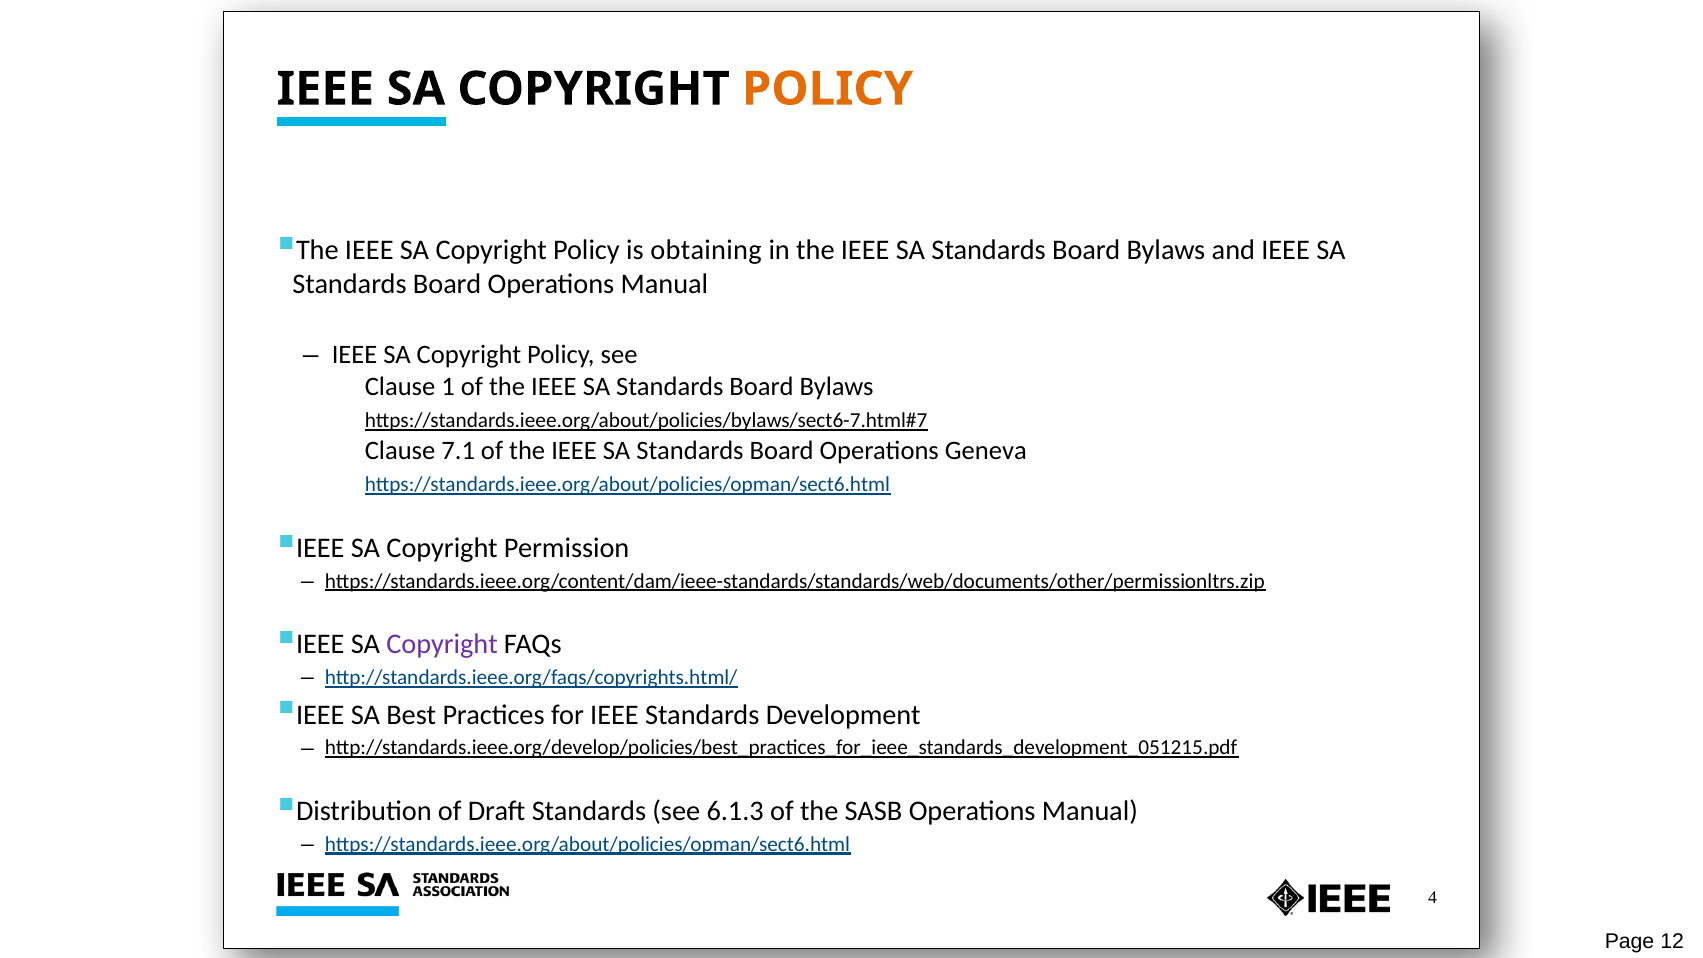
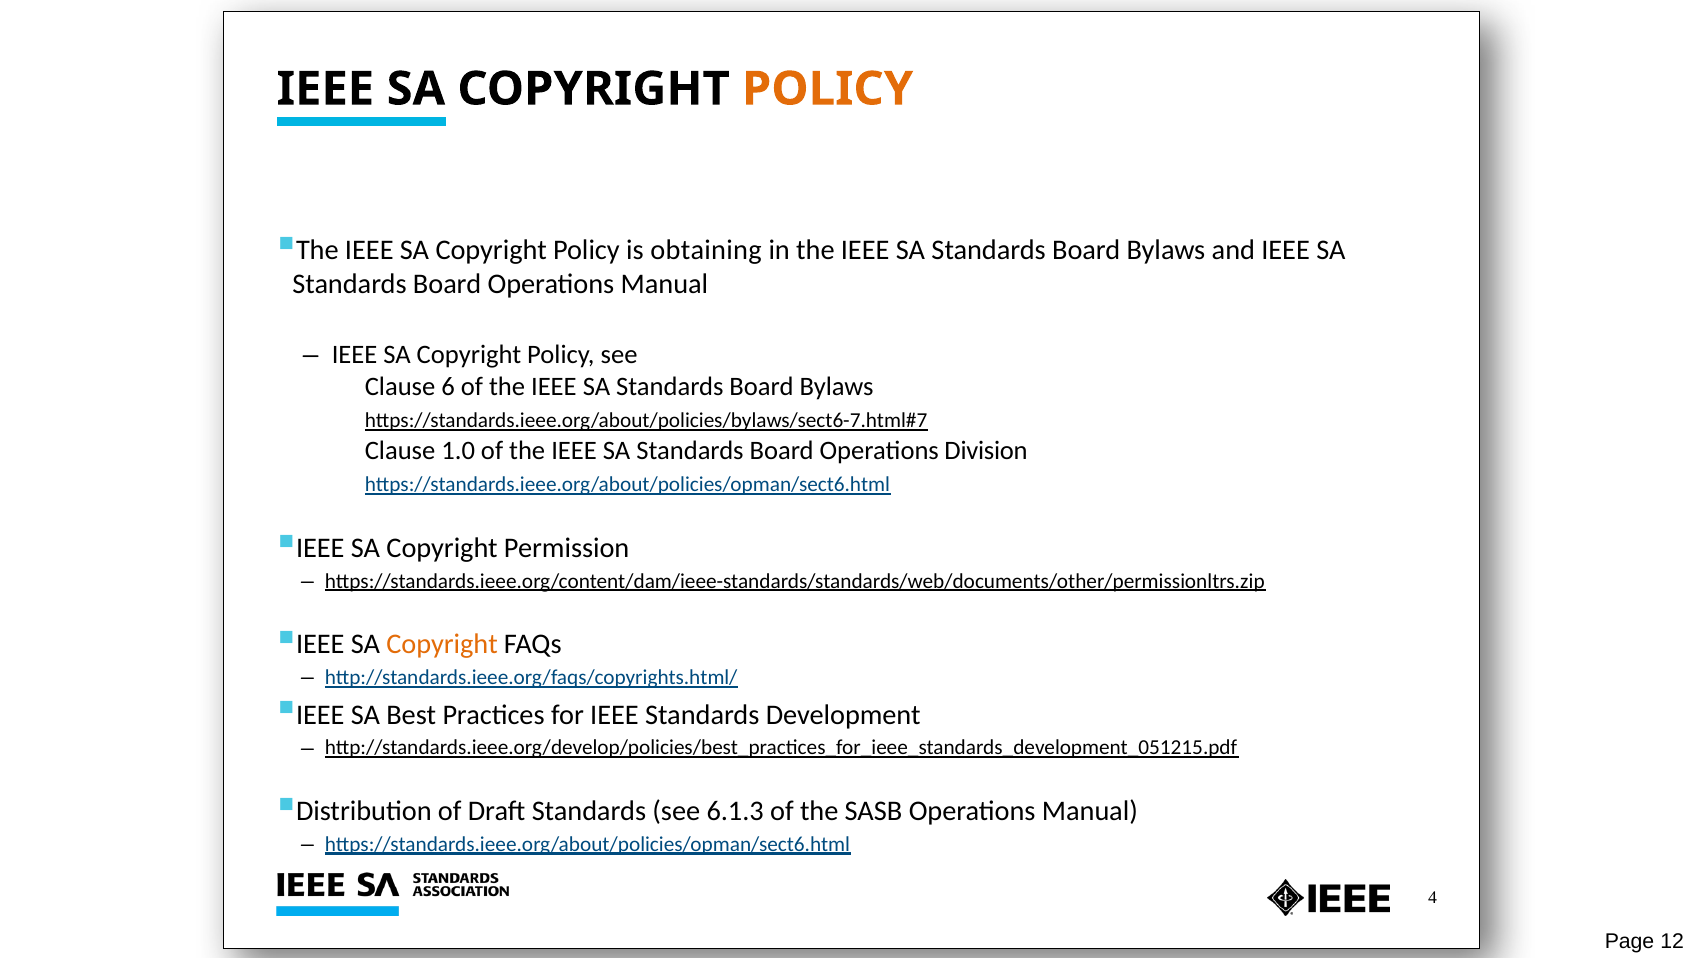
1: 1 -> 6 (448, 387)
7.1: 7.1 -> 1.0 (458, 451)
Geneva: Geneva -> Division (986, 451)
Copyright colour: purple -> orange (442, 644)
